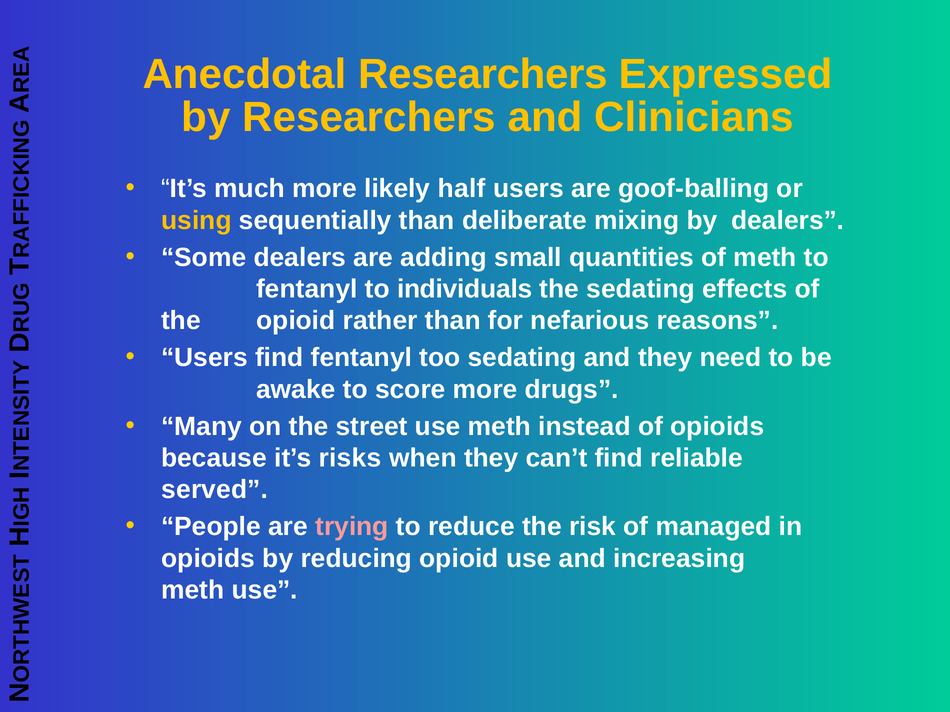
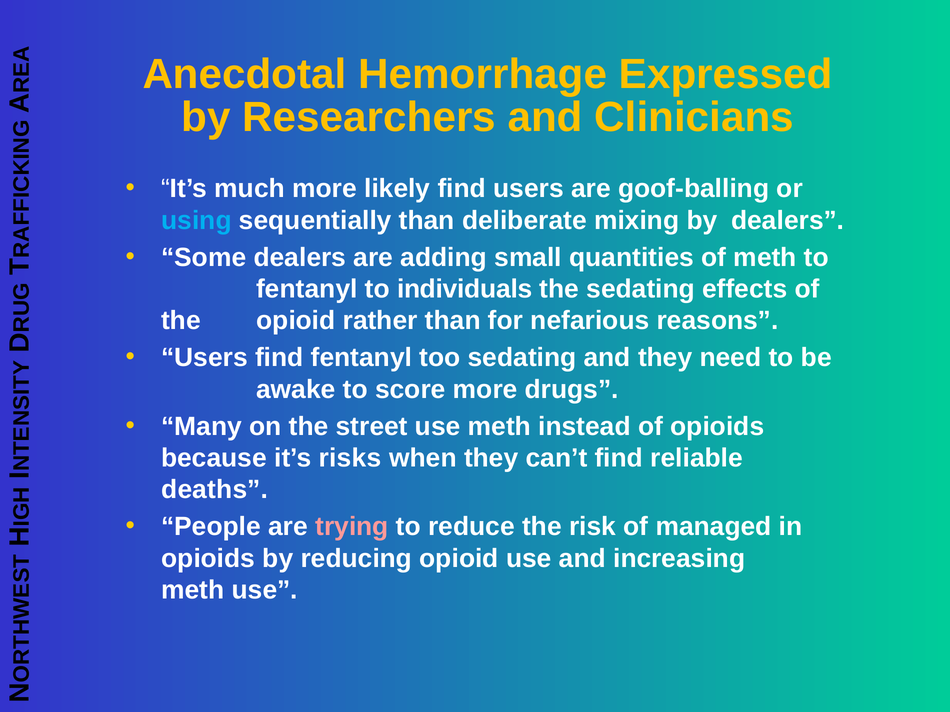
Anecdotal Researchers: Researchers -> Hemorrhage (483, 74)
likely half: half -> find (462, 189)
using colour: yellow -> light blue (196, 220)
served: served -> deaths (215, 490)
